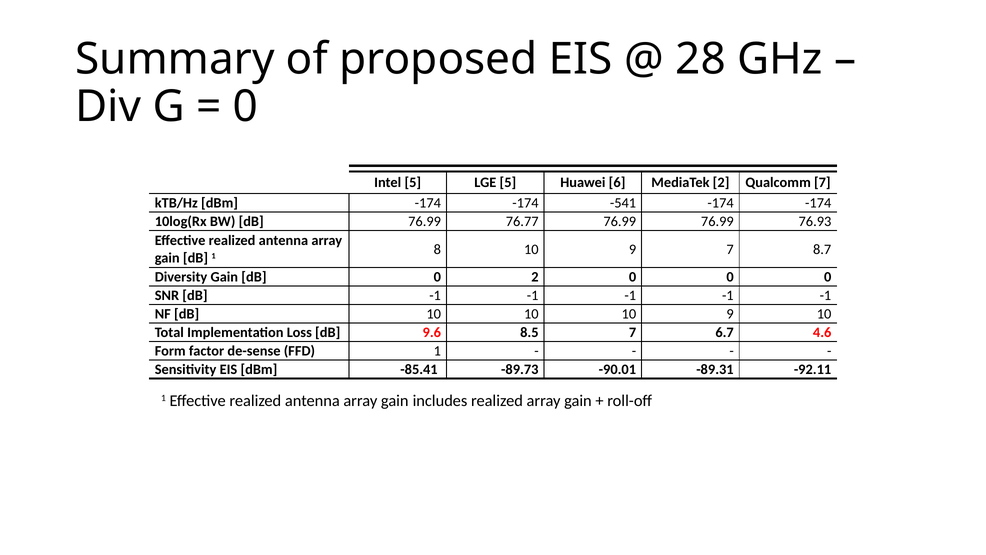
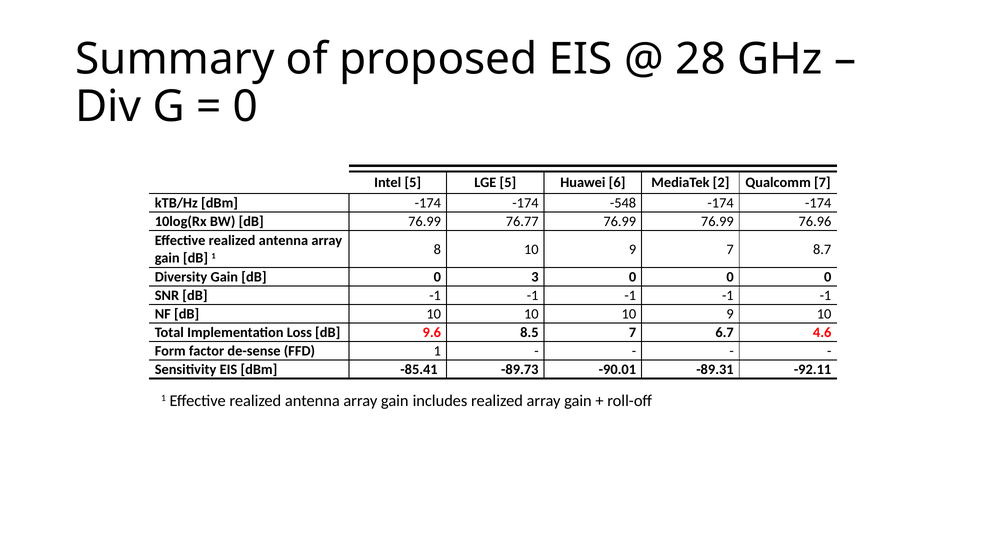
-541: -541 -> -548 (623, 203)
76.93: 76.93 -> 76.96 (815, 221)
0 2: 2 -> 3 (535, 277)
